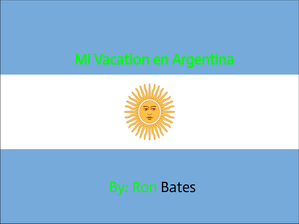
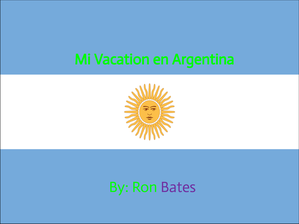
Bates colour: black -> purple (178, 187)
